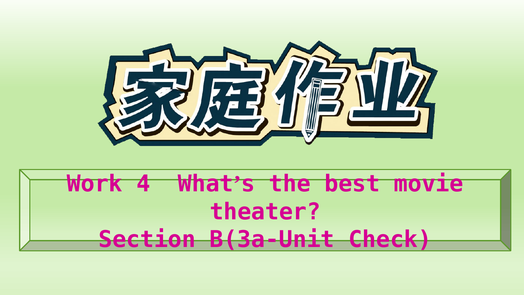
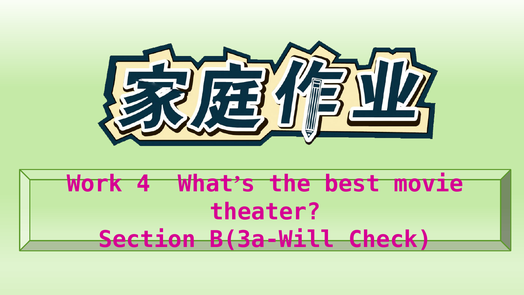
B(3a-Unit: B(3a-Unit -> B(3a-Will (272, 239)
